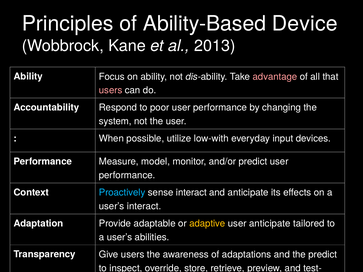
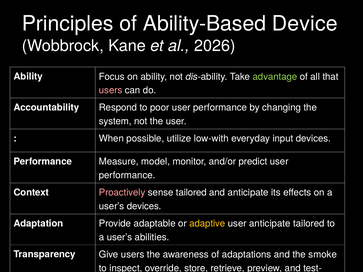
2013: 2013 -> 2026 (215, 46)
advantage colour: pink -> light green (275, 77)
Proactively colour: light blue -> pink (122, 193)
sense interact: interact -> tailored (191, 193)
user’s interact: interact -> devices (144, 206)
the predict: predict -> smoke (323, 255)
